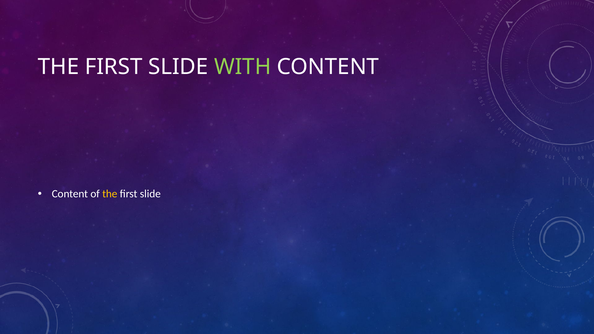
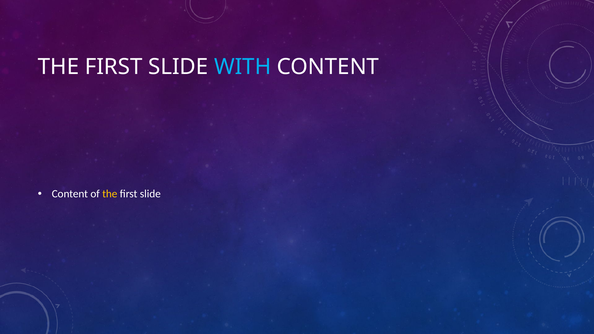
WITH colour: light green -> light blue (243, 67)
